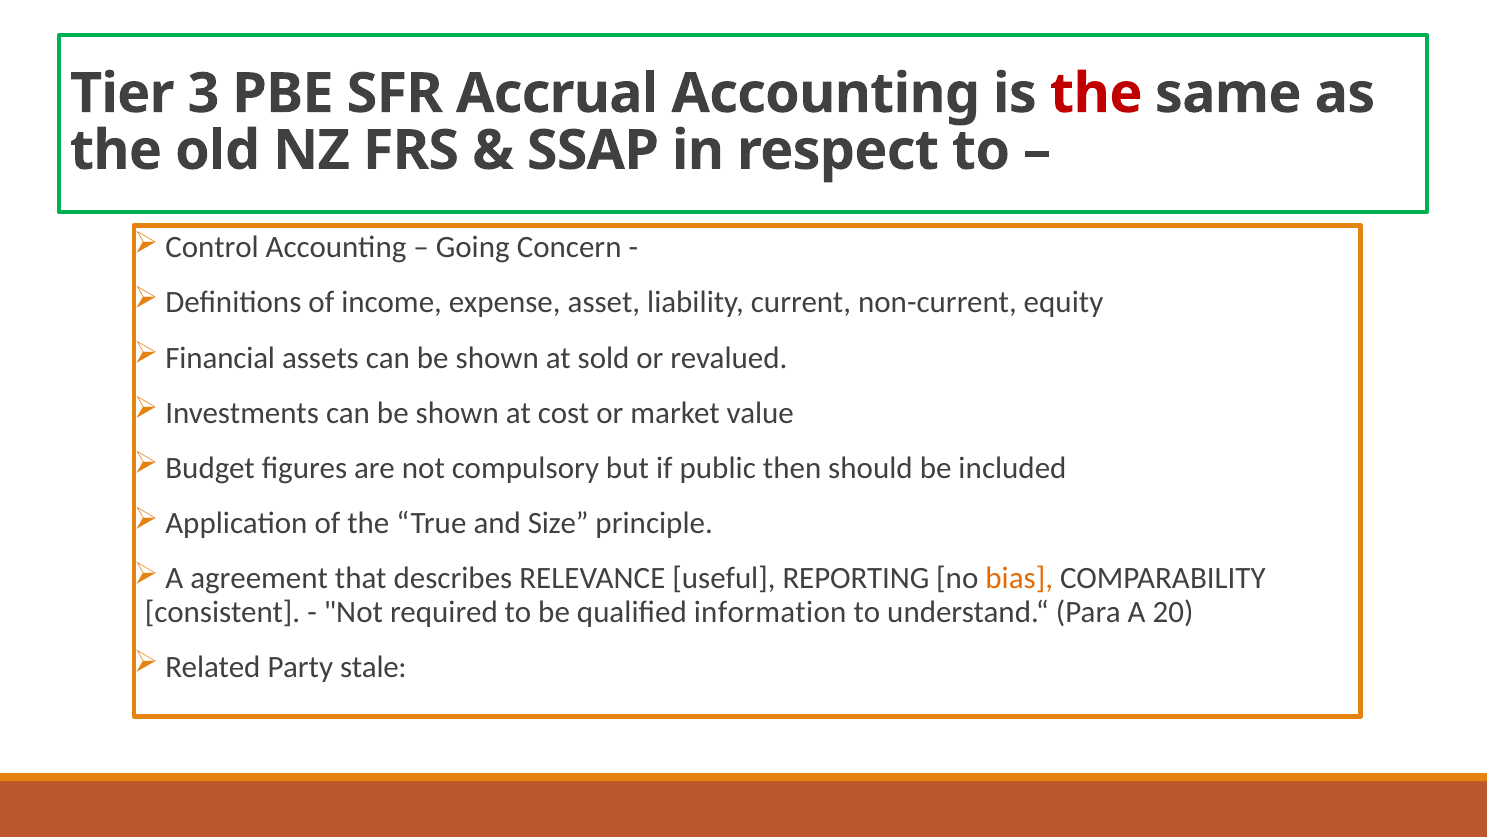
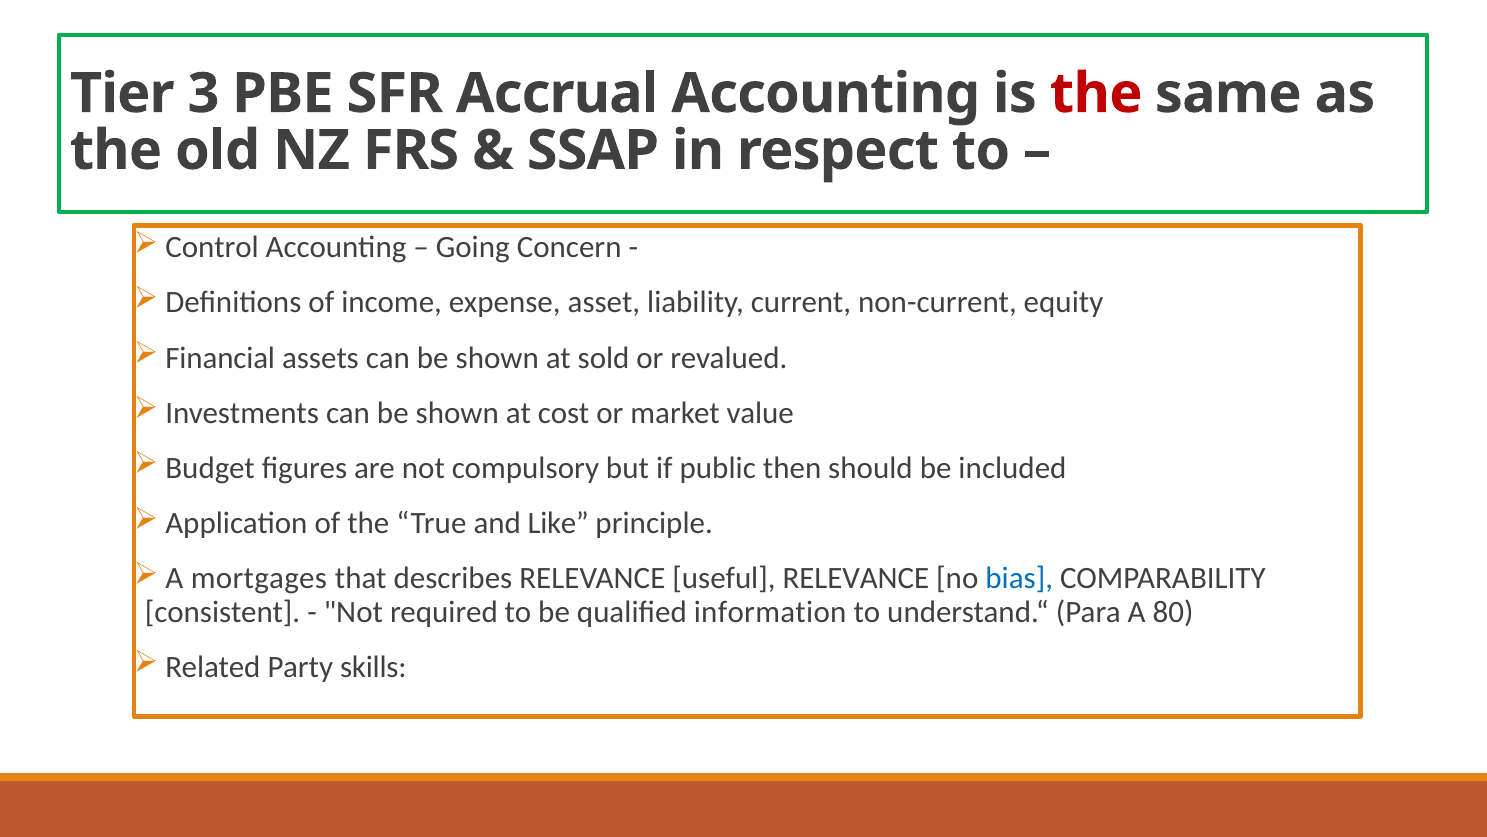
Size: Size -> Like (558, 523)
agreement: agreement -> mortgages (259, 578)
useful REPORTING: REPORTING -> RELEVANCE (856, 578)
bias colour: orange -> blue (1019, 578)
20: 20 -> 80 (1173, 612)
stale: stale -> skills (373, 667)
